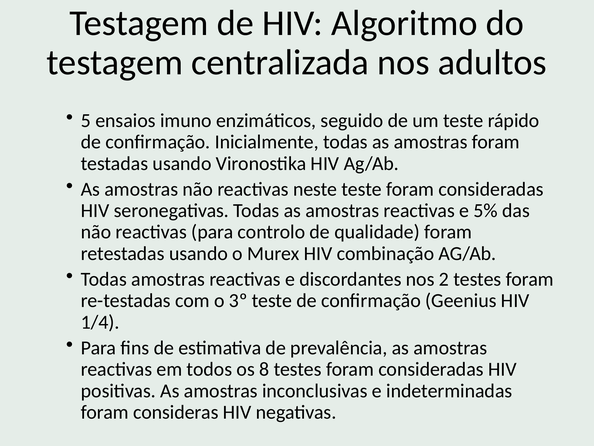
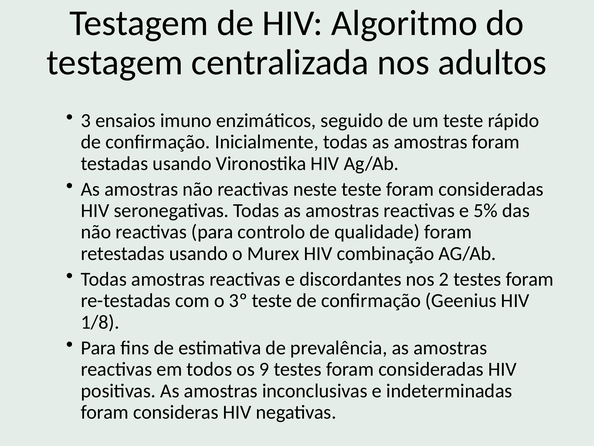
5: 5 -> 3 (86, 121)
1/4: 1/4 -> 1/8 (100, 322)
8: 8 -> 9 (264, 369)
